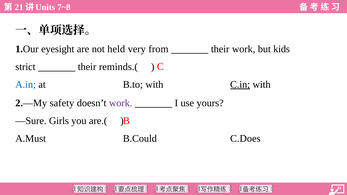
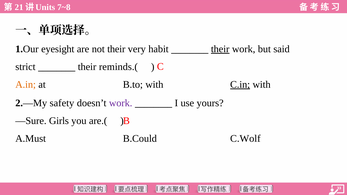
not held: held -> their (116, 49)
from: from -> habit (159, 49)
their underline: none -> present (220, 49)
kids: kids -> said (282, 49)
A.in colour: blue -> orange (26, 85)
C.Does: C.Does -> C.Wolf (245, 139)
